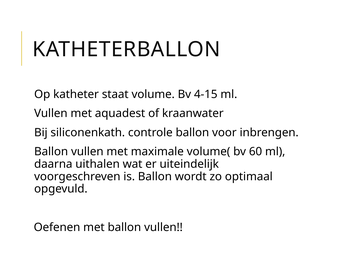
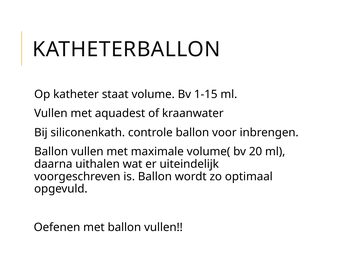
4-15: 4-15 -> 1-15 (206, 94)
60: 60 -> 20 (256, 151)
